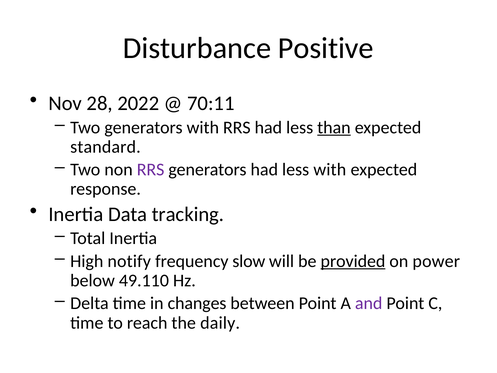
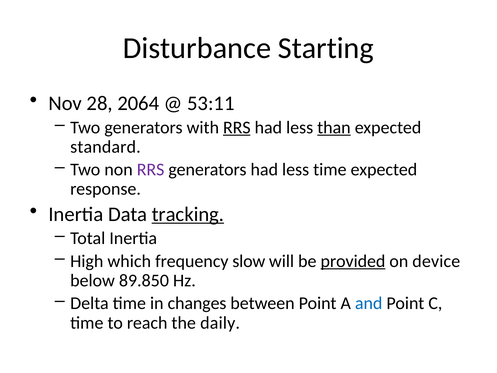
Positive: Positive -> Starting (326, 48)
2022: 2022 -> 2064 (138, 103)
70:11: 70:11 -> 53:11 (211, 103)
RRS underline: none -> present (237, 127)
less with: with -> time (330, 170)
tracking underline: none -> present (188, 214)
notify: notify -> which (129, 261)
power: power -> device (436, 261)
49.110: 49.110 -> 89.850 (144, 280)
and colour: purple -> blue (369, 303)
